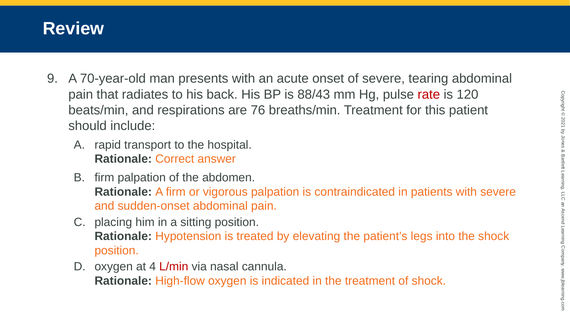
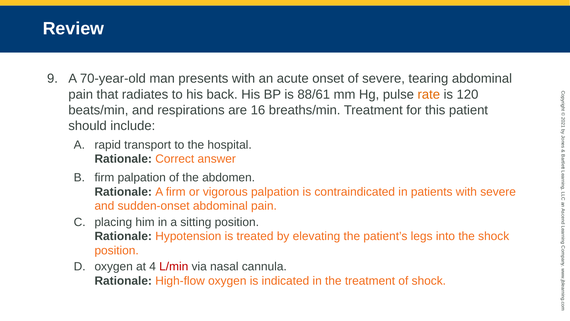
88/43: 88/43 -> 88/61 (314, 94)
rate colour: red -> orange (429, 94)
76: 76 -> 16 (258, 110)
